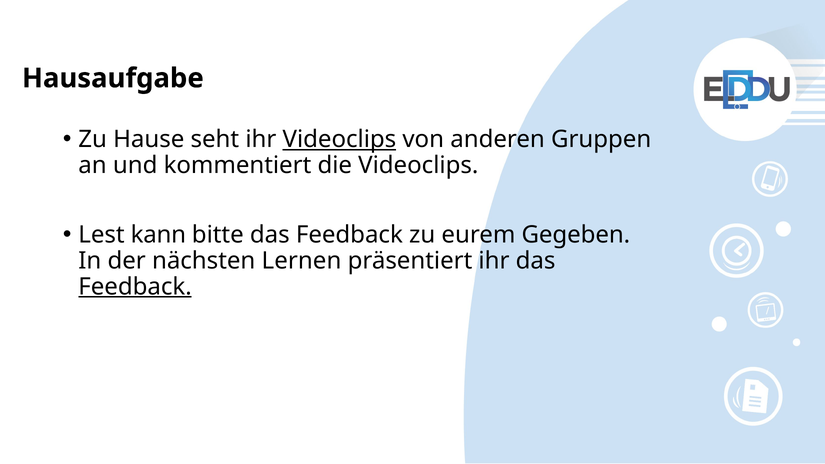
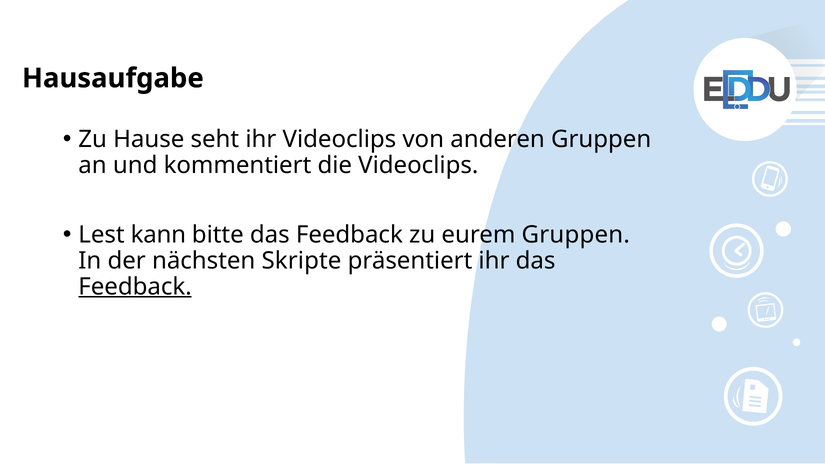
Videoclips underline: present -> none (339, 139)
eurem Gegeben: Gegeben -> Gruppen (576, 235)
Lernen: Lernen -> Skripte (301, 261)
